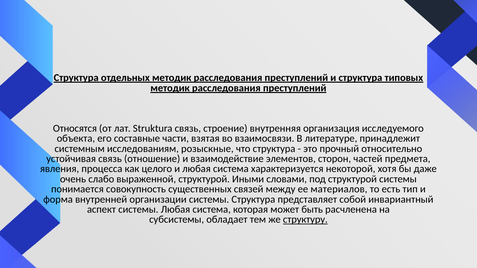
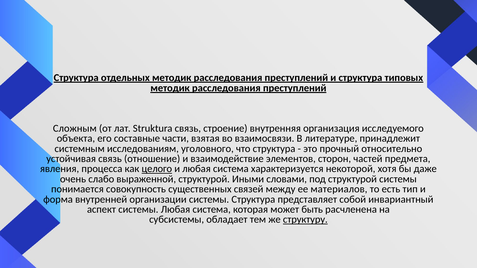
Относятся: Относятся -> Сложным (75, 128)
розыскные: розыскные -> уголовного (207, 149)
целого underline: none -> present (157, 169)
